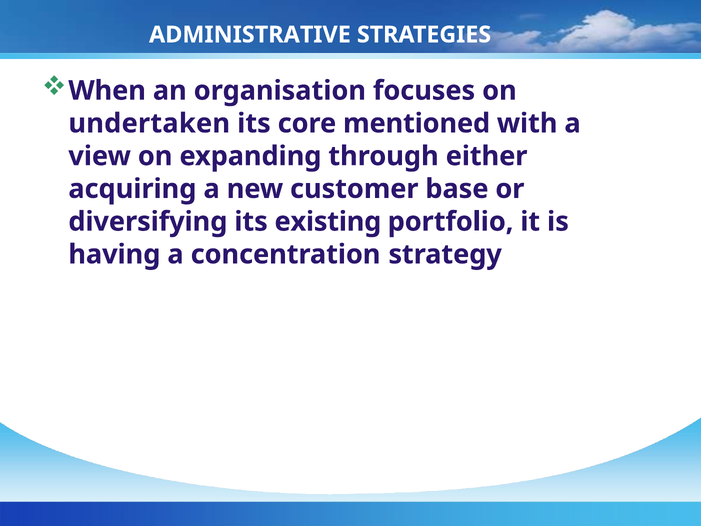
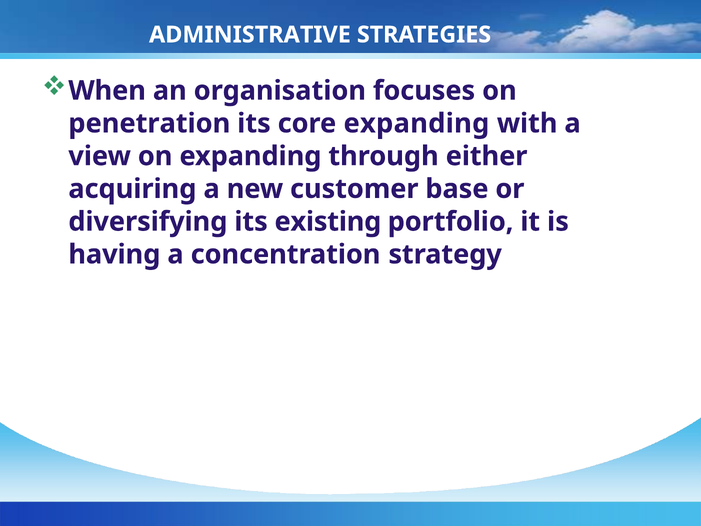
undertaken: undertaken -> penetration (149, 123)
core mentioned: mentioned -> expanding (416, 123)
